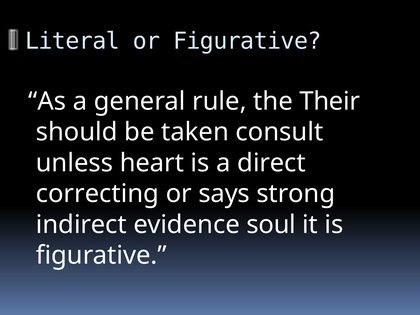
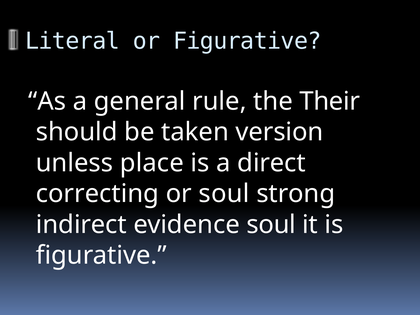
consult: consult -> version (279, 132)
heart: heart -> place (152, 163)
or says: says -> soul (224, 194)
